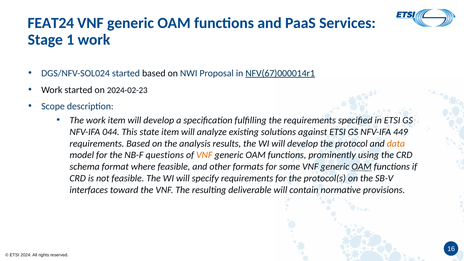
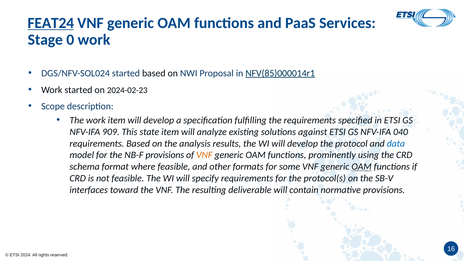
FEAT24 underline: none -> present (51, 23)
1: 1 -> 0 (70, 40)
NFV(67)000014r1: NFV(67)000014r1 -> NFV(85)000014r1 (280, 73)
044: 044 -> 909 (111, 132)
449: 449 -> 040 (401, 132)
data colour: orange -> blue (396, 144)
NB-F questions: questions -> provisions (165, 155)
